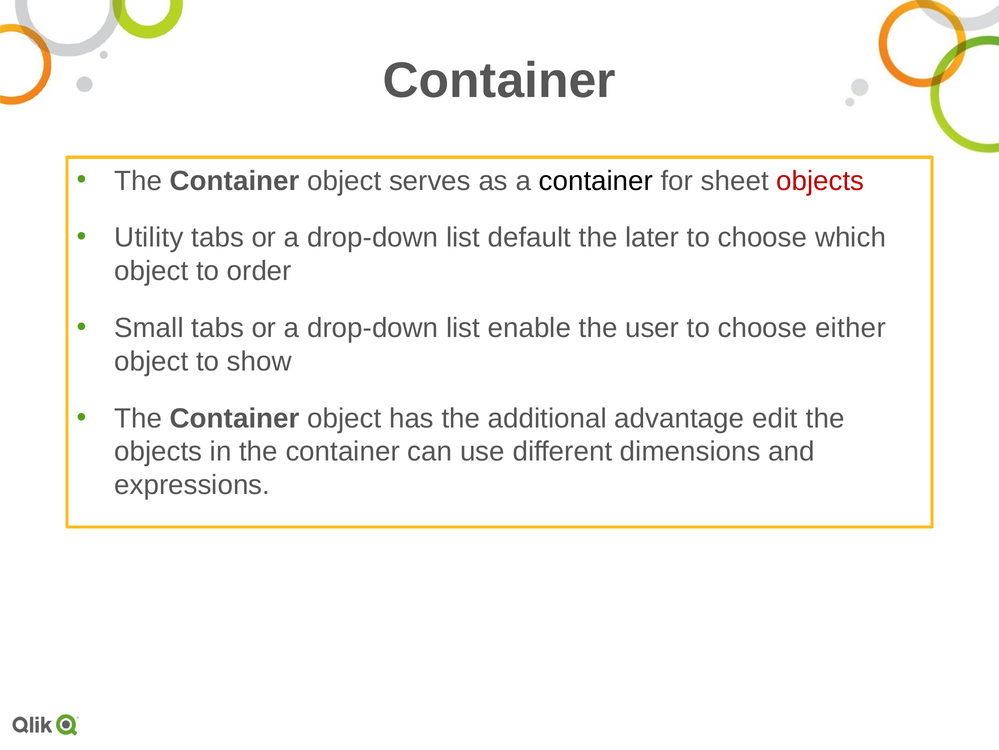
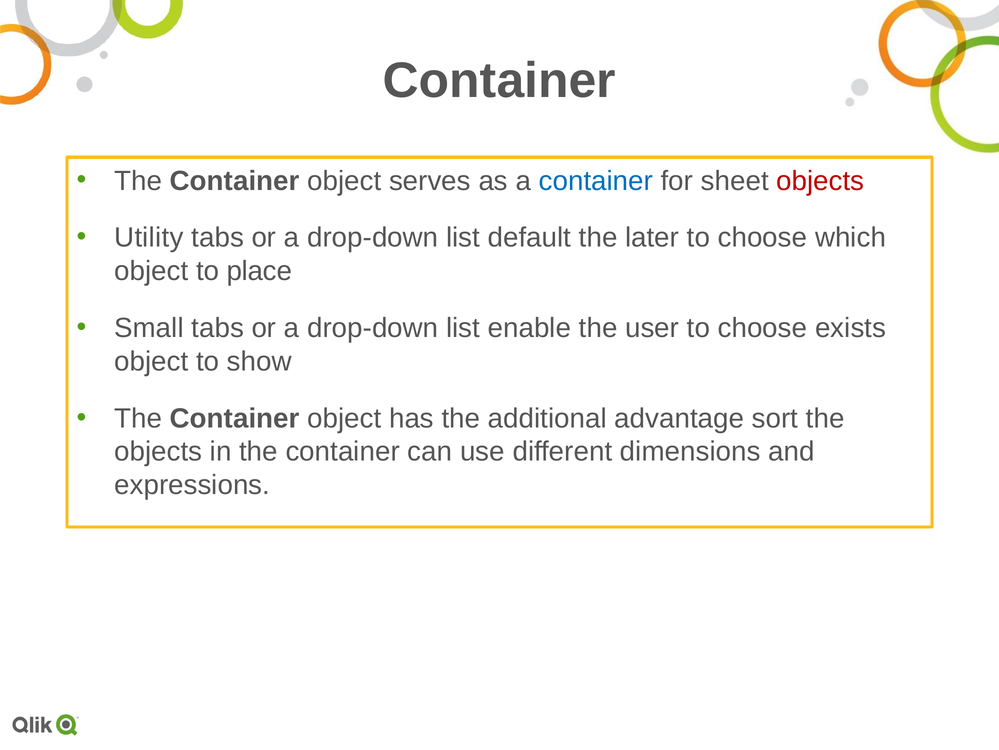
container colour: black -> blue (596, 181)
order: order -> place (259, 271)
either: either -> exists (851, 328)
edit: edit -> sort (775, 418)
